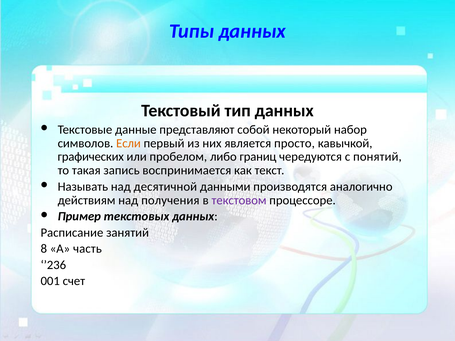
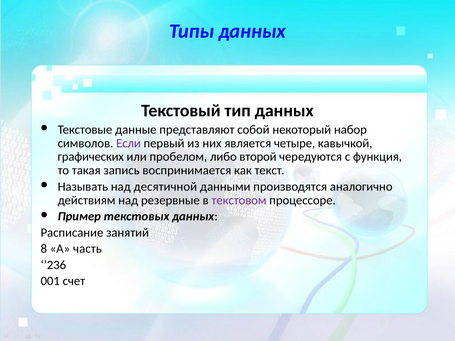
Если colour: orange -> purple (128, 143)
просто: просто -> четыре (295, 143)
границ: границ -> второй (258, 157)
понятий: понятий -> функция (378, 157)
получения: получения -> резервные (170, 200)
